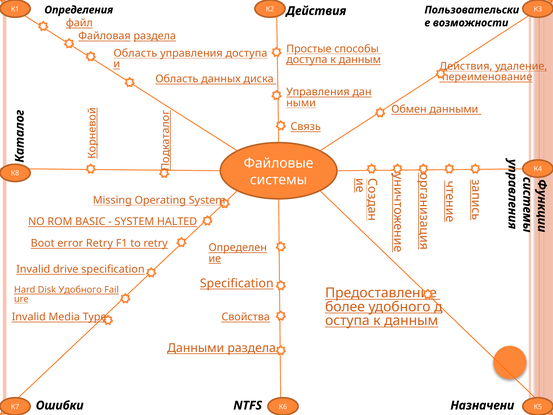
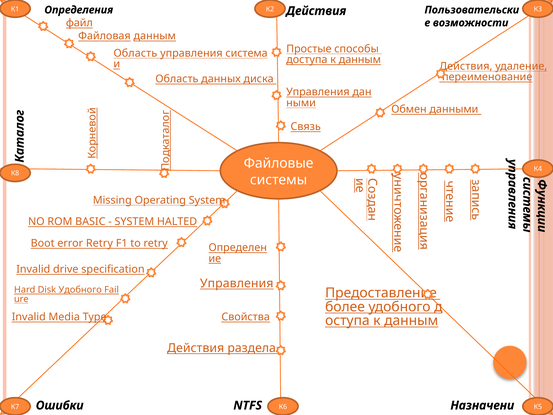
Файловая раздела: раздела -> данным (155, 36)
управления доступа: доступа -> система (247, 53)
Specification: Specification -> Управления (237, 283)
Данными: Данными -> Действия (196, 348)
